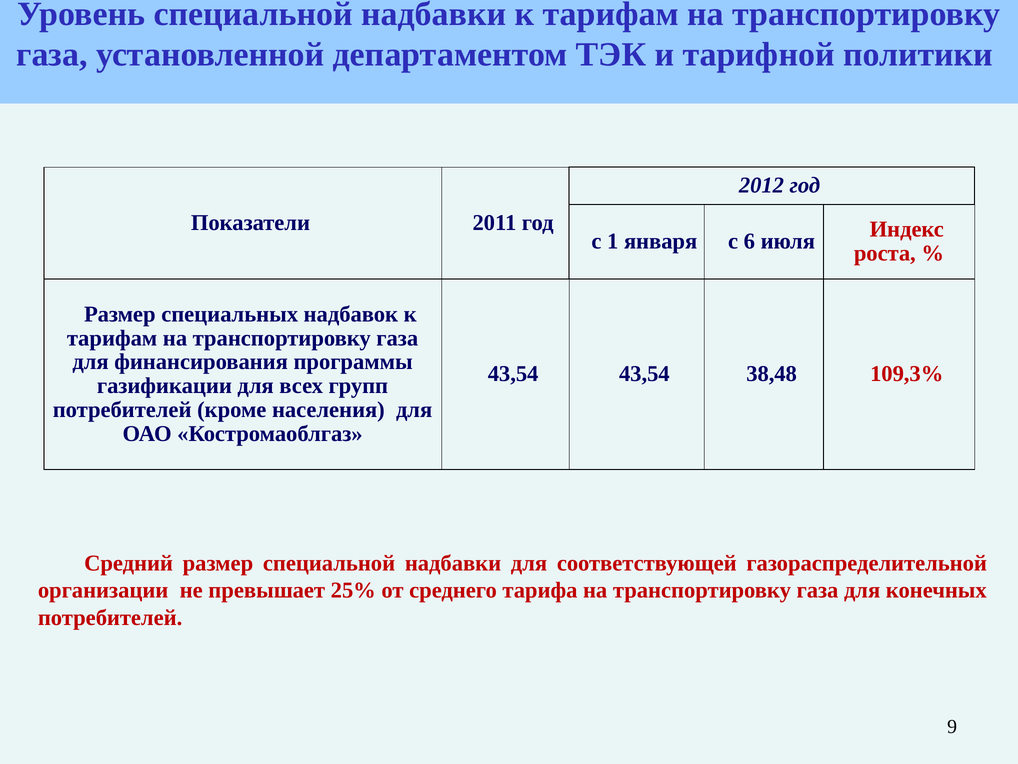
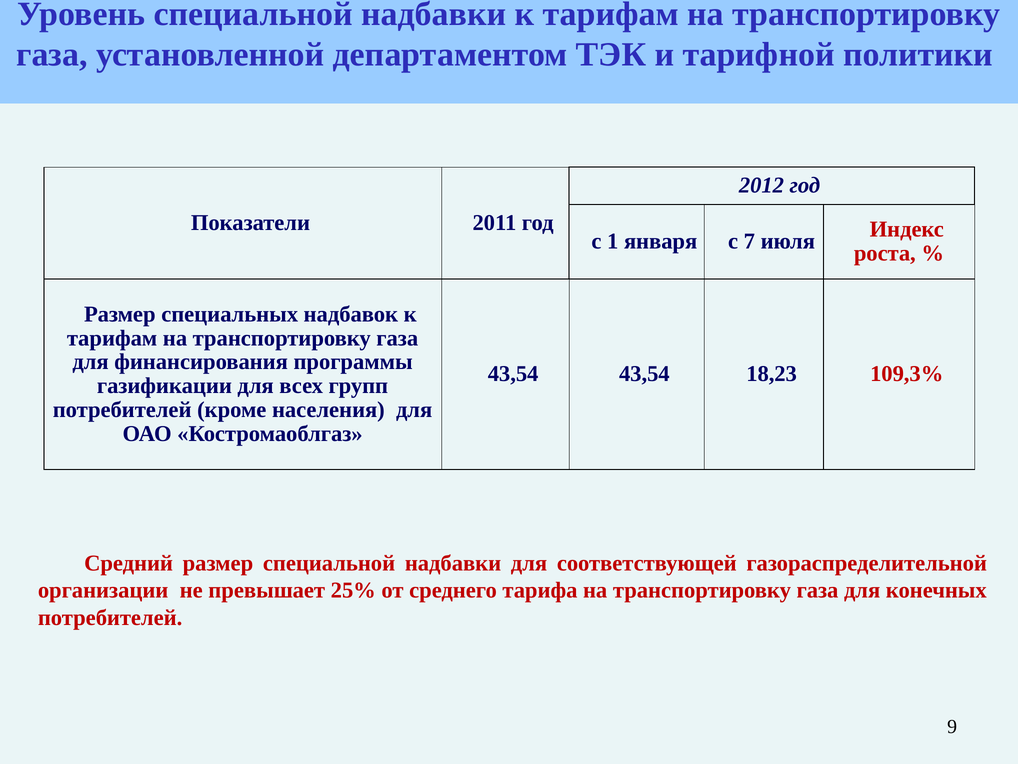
6: 6 -> 7 (749, 241)
38,48: 38,48 -> 18,23 (772, 374)
